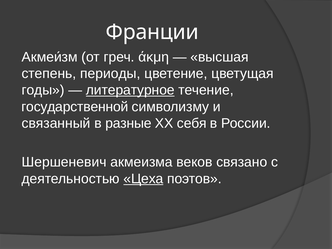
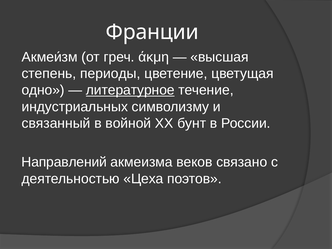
годы: годы -> одно (43, 90)
государственной: государственной -> индустриальных (75, 107)
разные: разные -> войной (128, 123)
себя: себя -> бунт (192, 123)
Шершеневич: Шершеневич -> Направлений (64, 162)
Цеха underline: present -> none (143, 179)
